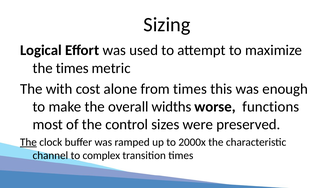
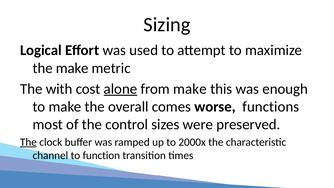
the times: times -> make (72, 68)
alone underline: none -> present (120, 89)
from times: times -> make (190, 89)
widths: widths -> comes (171, 107)
complex: complex -> function (101, 155)
